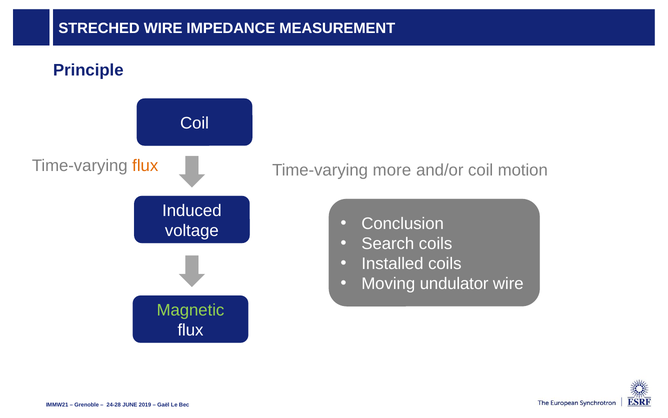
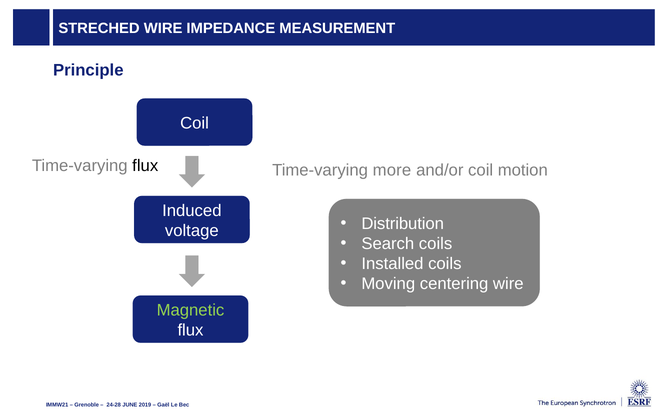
flux colour: orange -> black (145, 166)
Conclusion: Conclusion -> Distribution (403, 223)
undulator: undulator -> centering (454, 283)
